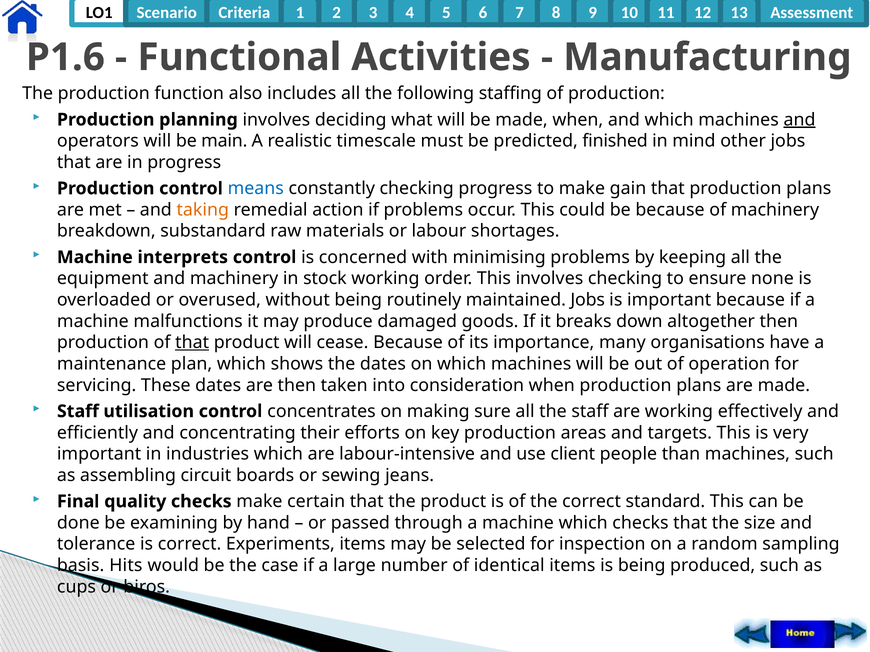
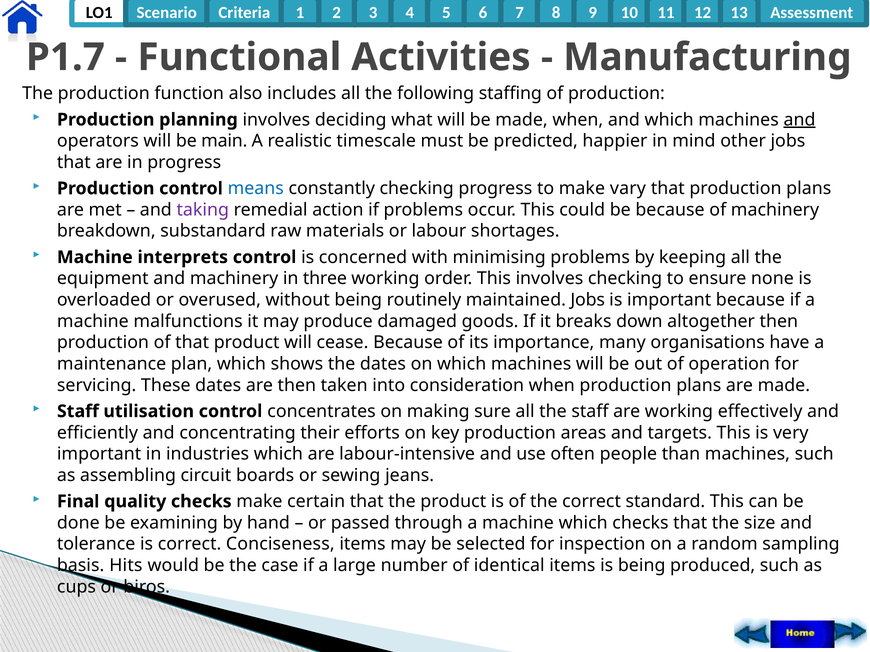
P1.6: P1.6 -> P1.7 (65, 57)
finished: finished -> happier (615, 141)
gain: gain -> vary (628, 189)
taking colour: orange -> purple (203, 210)
stock: stock -> three (325, 279)
that underline: present -> none (192, 343)
client: client -> often (573, 454)
Experiments: Experiments -> Conciseness (280, 544)
